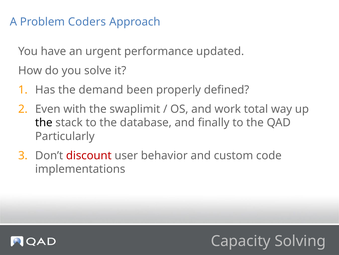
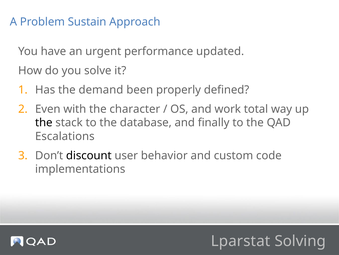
Coders: Coders -> Sustain (87, 22)
swaplimit: swaplimit -> character (135, 109)
Particularly: Particularly -> Escalations (65, 136)
discount colour: red -> black (89, 155)
Capacity: Capacity -> Lparstat (241, 240)
